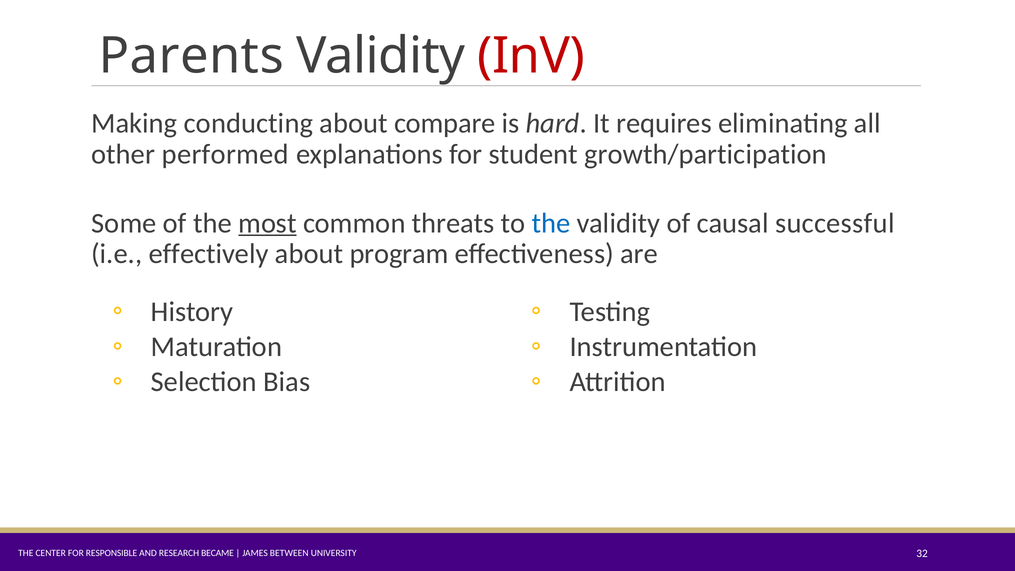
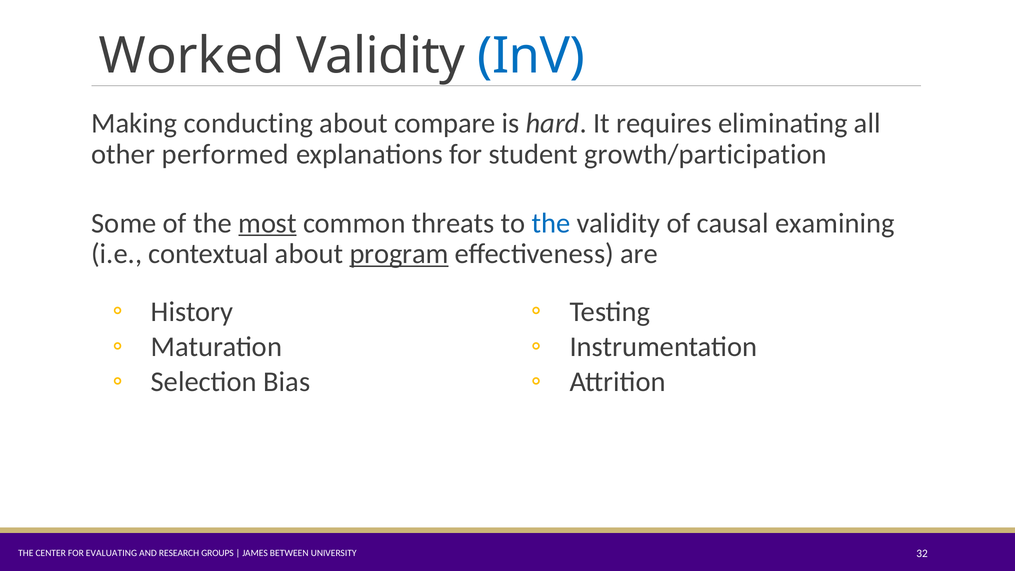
Parents: Parents -> Worked (192, 56)
InV colour: red -> blue (531, 56)
successful: successful -> examining (835, 223)
effectively: effectively -> contextual (209, 254)
program underline: none -> present (399, 254)
RESPONSIBLE: RESPONSIBLE -> EVALUATING (111, 553)
BECAME: BECAME -> GROUPS (217, 553)
